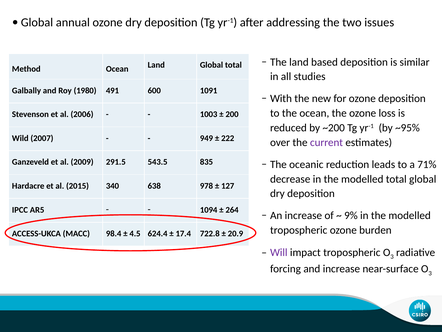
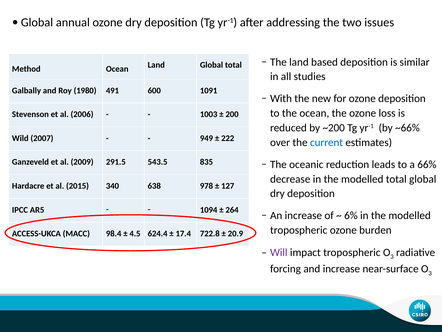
~95%: ~95% -> ~66% (407, 128)
current colour: purple -> blue (327, 142)
71%: 71% -> 66% (427, 164)
9%: 9% -> 6% (351, 215)
